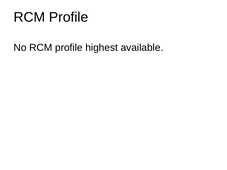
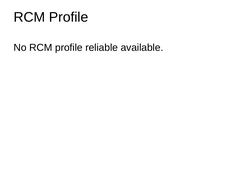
highest: highest -> reliable (102, 48)
